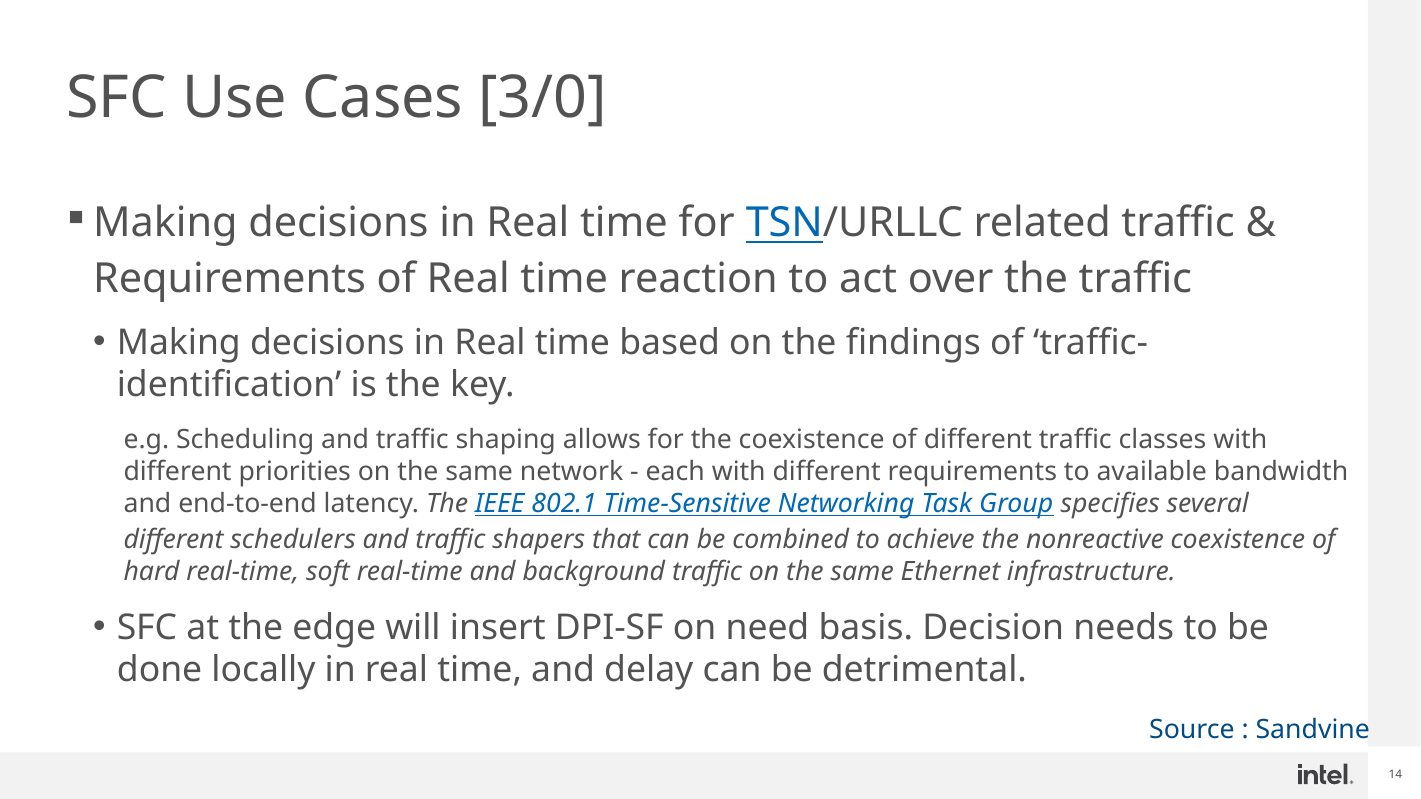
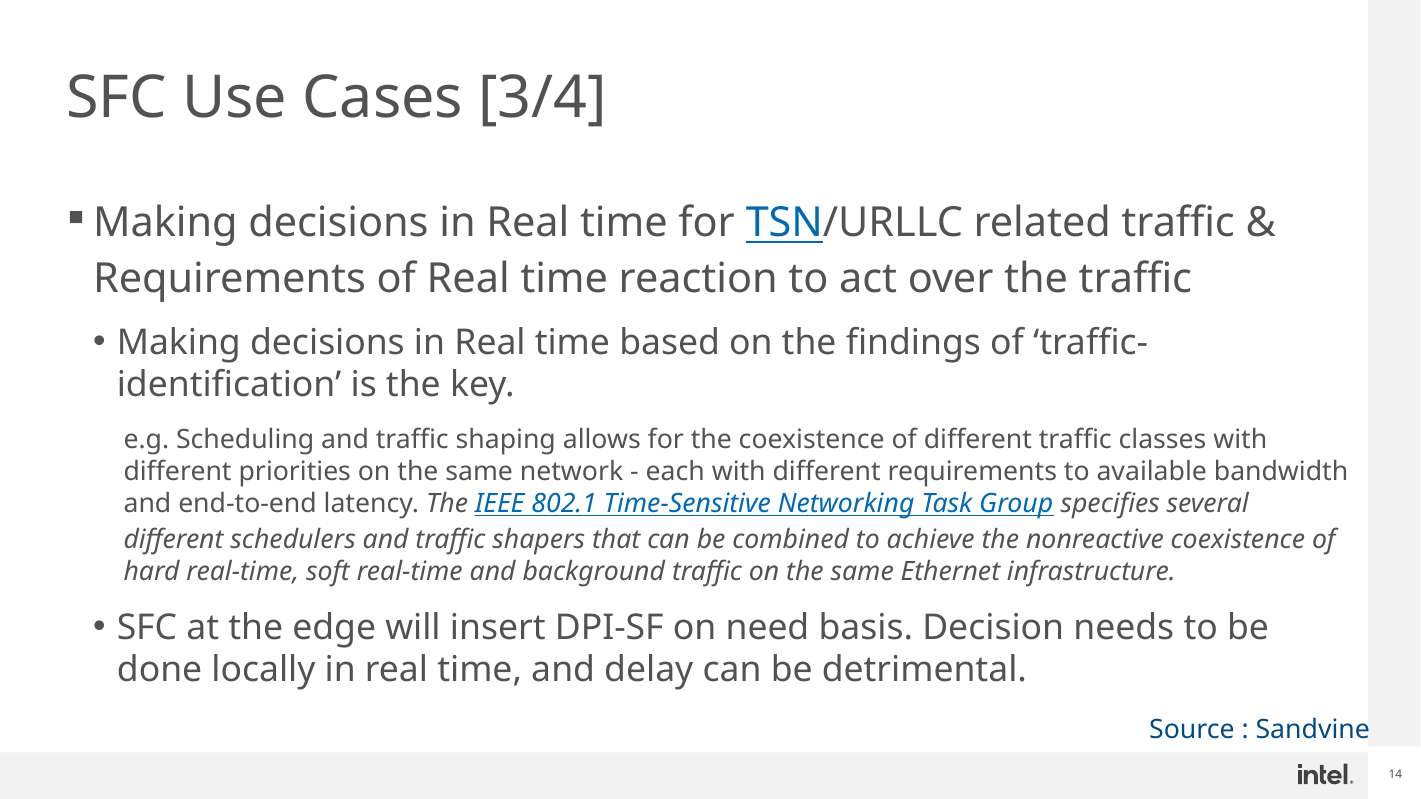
3/0: 3/0 -> 3/4 (543, 98)
